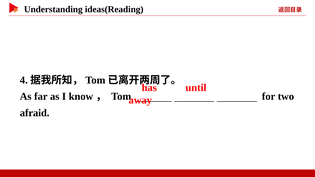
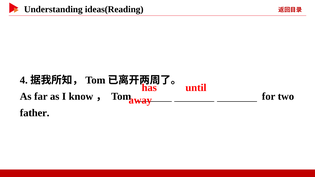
afraid: afraid -> father (35, 113)
